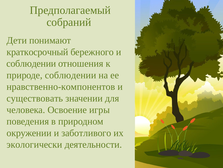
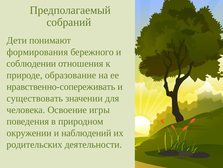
краткосрочный: краткосрочный -> формирования (37, 52)
природе соблюдении: соблюдении -> образование (71, 75)
нравственно-компонентов: нравственно-компонентов -> нравственно-сопереживать (61, 86)
заботливого: заботливого -> наблюдений (86, 132)
экологически: экологически -> родительских (34, 144)
